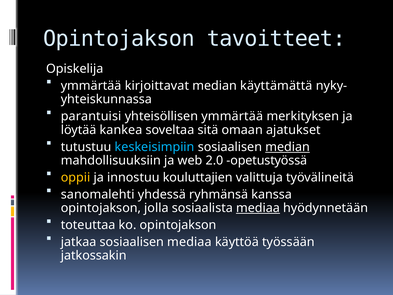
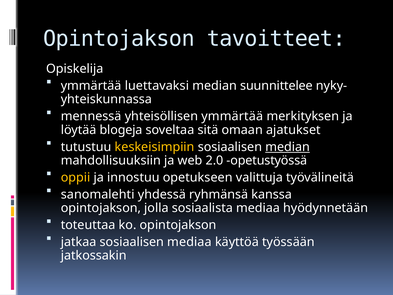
kirjoittavat: kirjoittavat -> luettavaksi (157, 86)
käyttämättä: käyttämättä -> suunnittelee (276, 86)
parantuisi: parantuisi -> mennessä (91, 116)
kankea: kankea -> blogeja (121, 130)
keskeisimpiin colour: light blue -> yellow (155, 147)
kouluttajien: kouluttajien -> opetukseen (198, 177)
mediaa underline: present -> none (258, 208)
